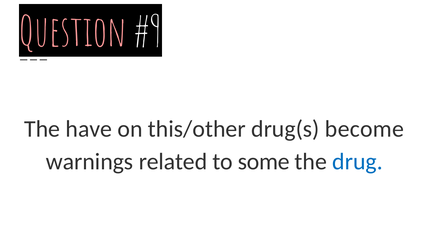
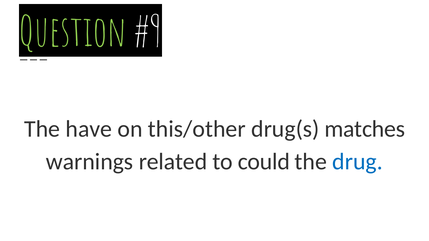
Question colour: pink -> light green (73, 33)
become: become -> matches (365, 129)
some: some -> could (264, 162)
